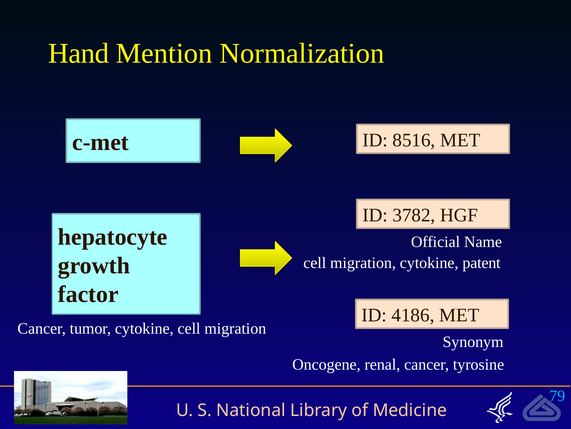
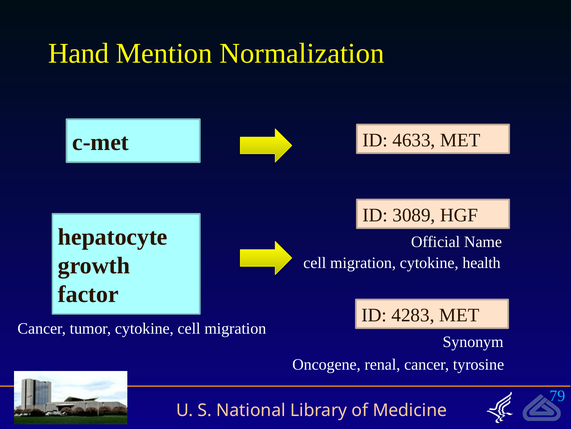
8516: 8516 -> 4633 (414, 140)
3782: 3782 -> 3089 (414, 215)
patent: patent -> health (482, 263)
4186: 4186 -> 4283 (413, 315)
